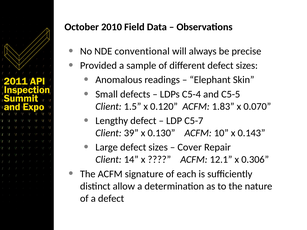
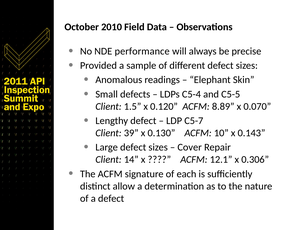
conventional: conventional -> performance (142, 51)
1.83: 1.83 -> 8.89 (223, 107)
